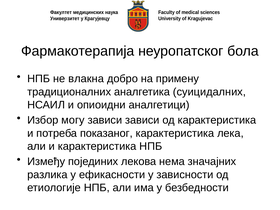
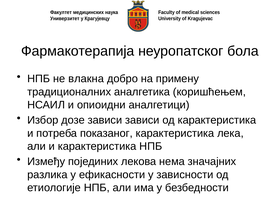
суицидалних: суицидалних -> коришћењем (209, 92)
могу: могу -> дозе (73, 120)
